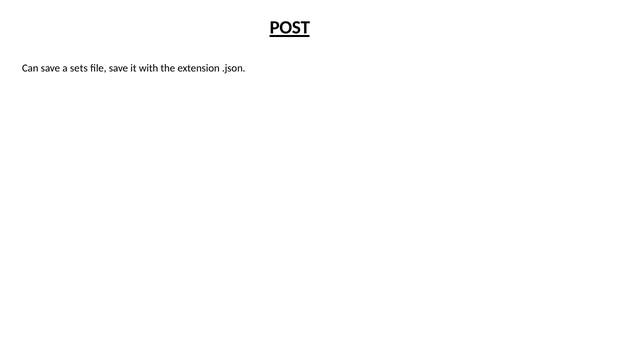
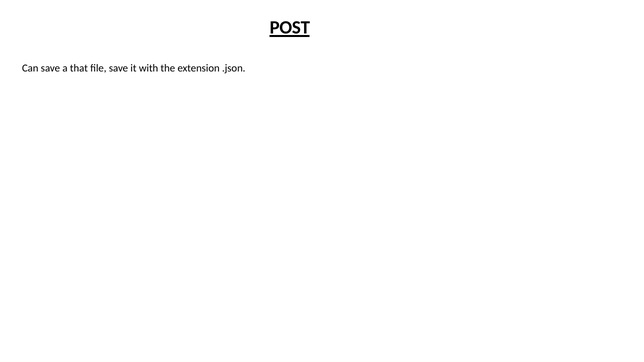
sets: sets -> that (79, 68)
